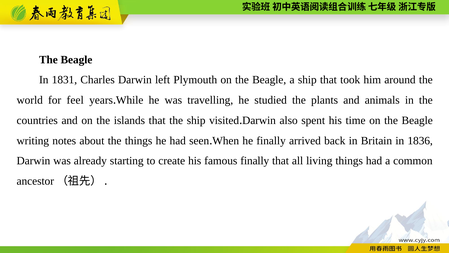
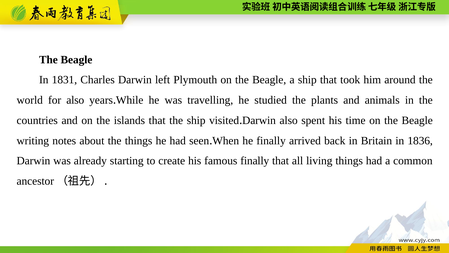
for feel: feel -> also (75, 100)
